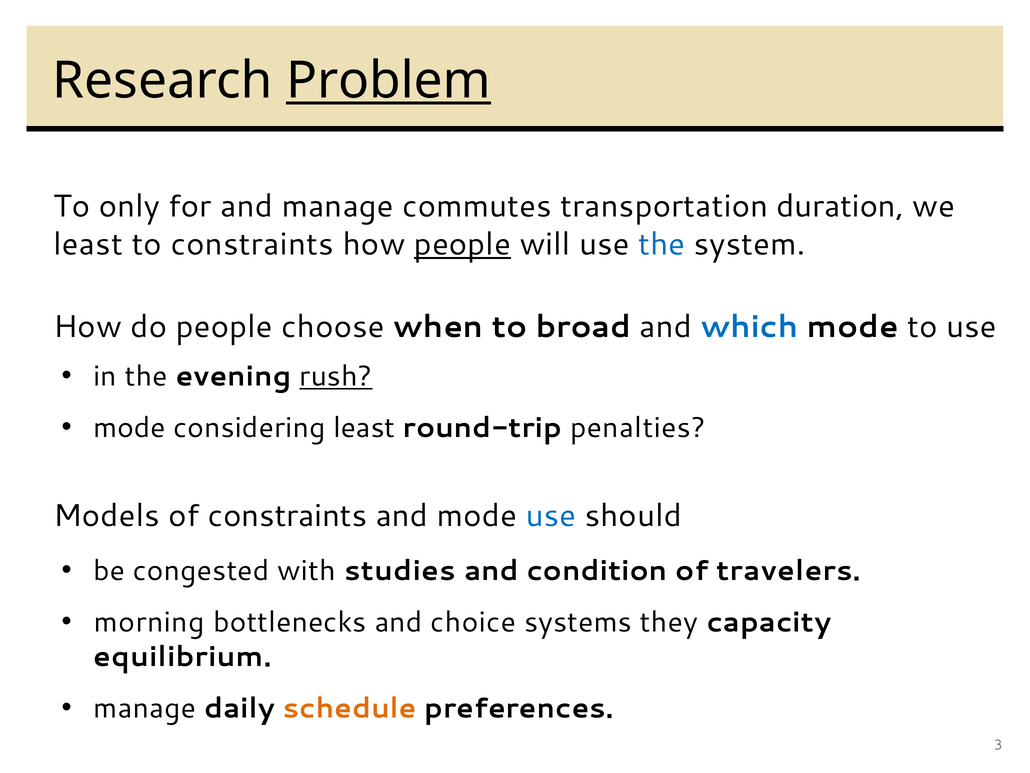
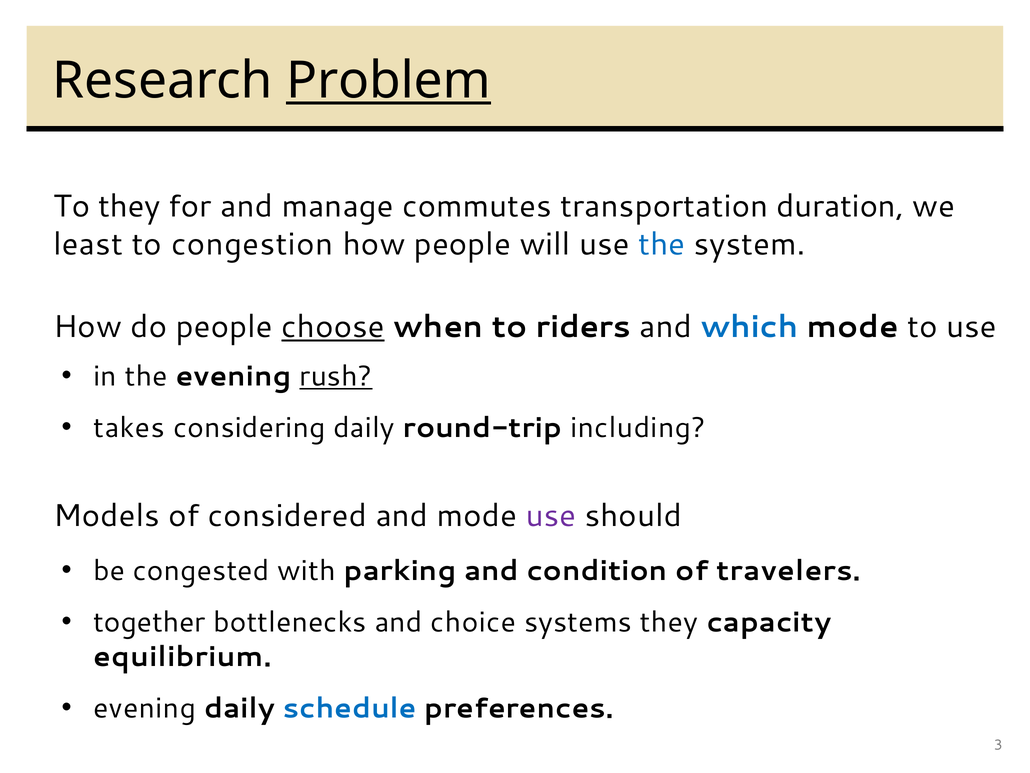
To only: only -> they (129, 206)
to constraints: constraints -> congestion (252, 244)
people underline: present -> none (463, 244)
choose underline: none -> present (333, 327)
broad: broad -> riders (583, 327)
mode: mode -> takes (129, 428)
considering least: least -> daily (364, 428)
penalties: penalties -> including (638, 428)
of constraints: constraints -> considered (287, 515)
use colour: blue -> purple (551, 515)
studies: studies -> parking (400, 570)
morning: morning -> together (149, 622)
manage: manage -> evening (145, 708)
schedule colour: orange -> blue (350, 708)
